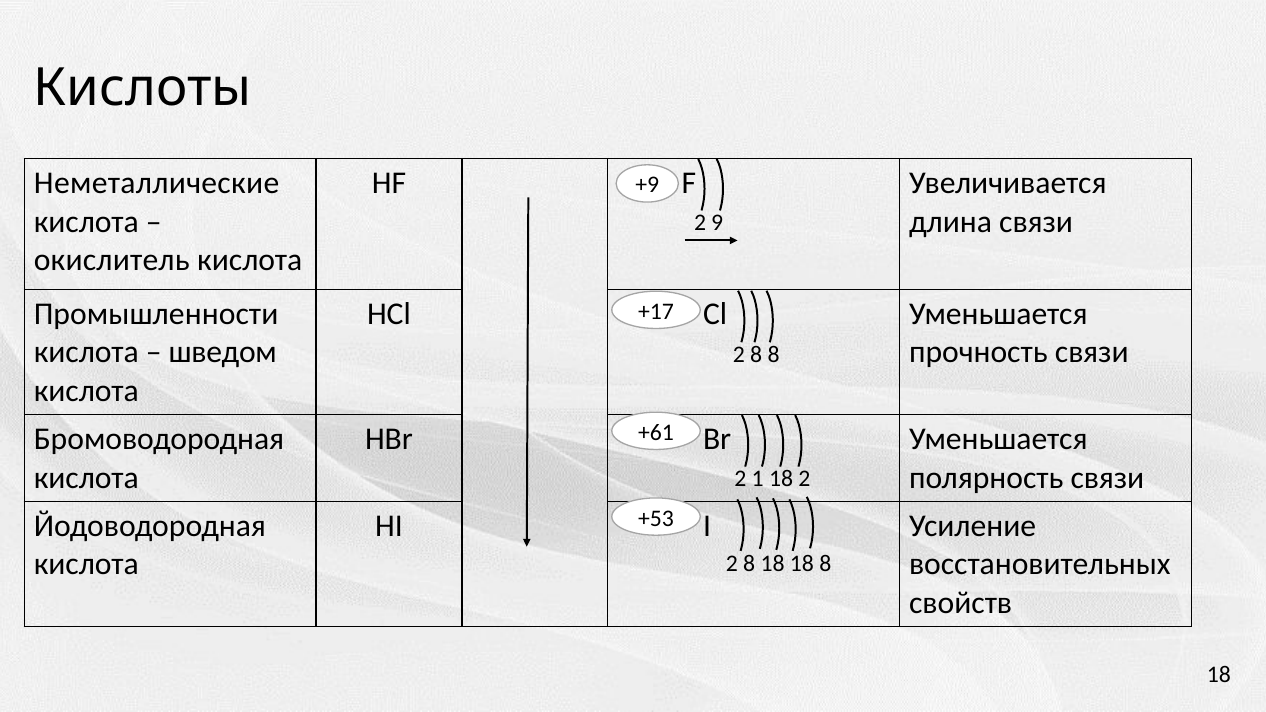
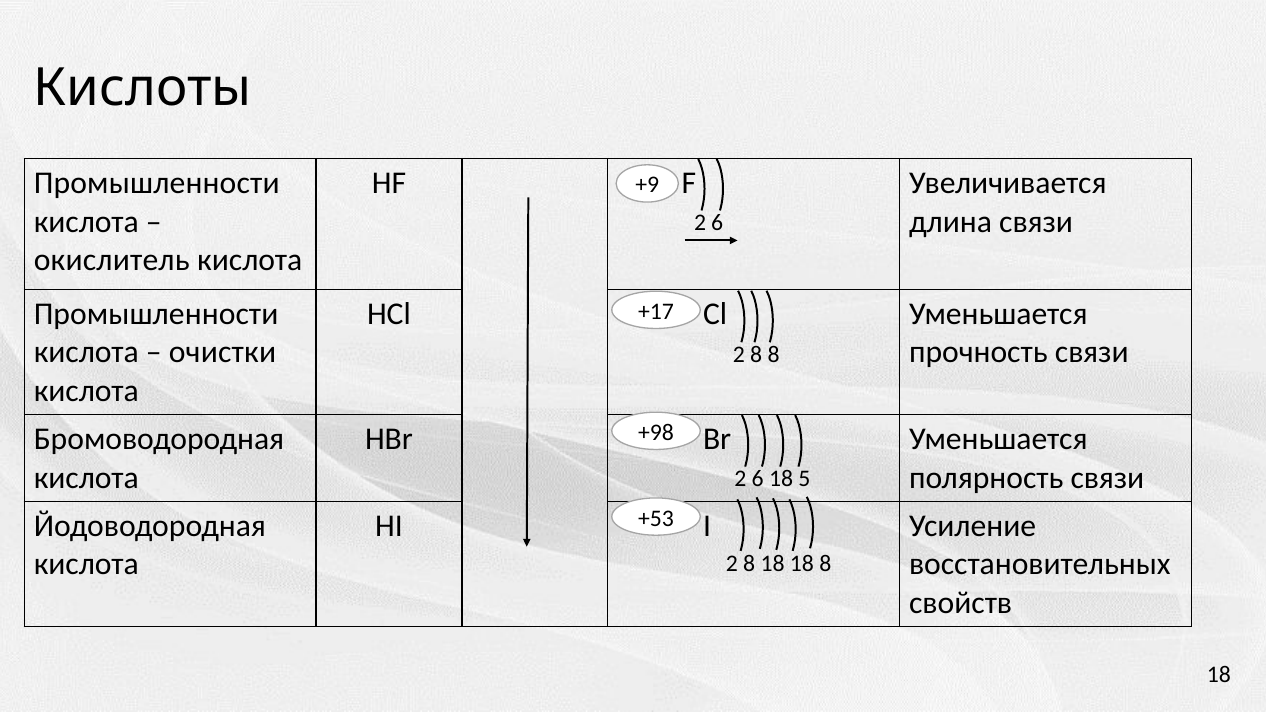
Неметаллические: Неметаллические -> Промышленности (157, 183)
9: 9 -> 6 (717, 223)
шведом: шведом -> очистки (223, 352)
+61: +61 -> +98 (656, 433)
1: 1 -> 6 (758, 479)
18 2: 2 -> 5 (804, 479)
